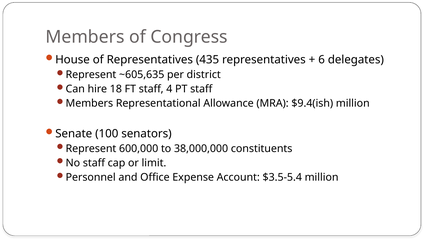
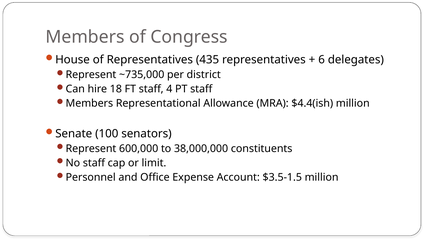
~605,635: ~605,635 -> ~735,000 (142, 74)
$9.4(ish: $9.4(ish -> $4.4(ish (312, 103)
$3.5-5.4: $3.5-5.4 -> $3.5-1.5 (282, 177)
